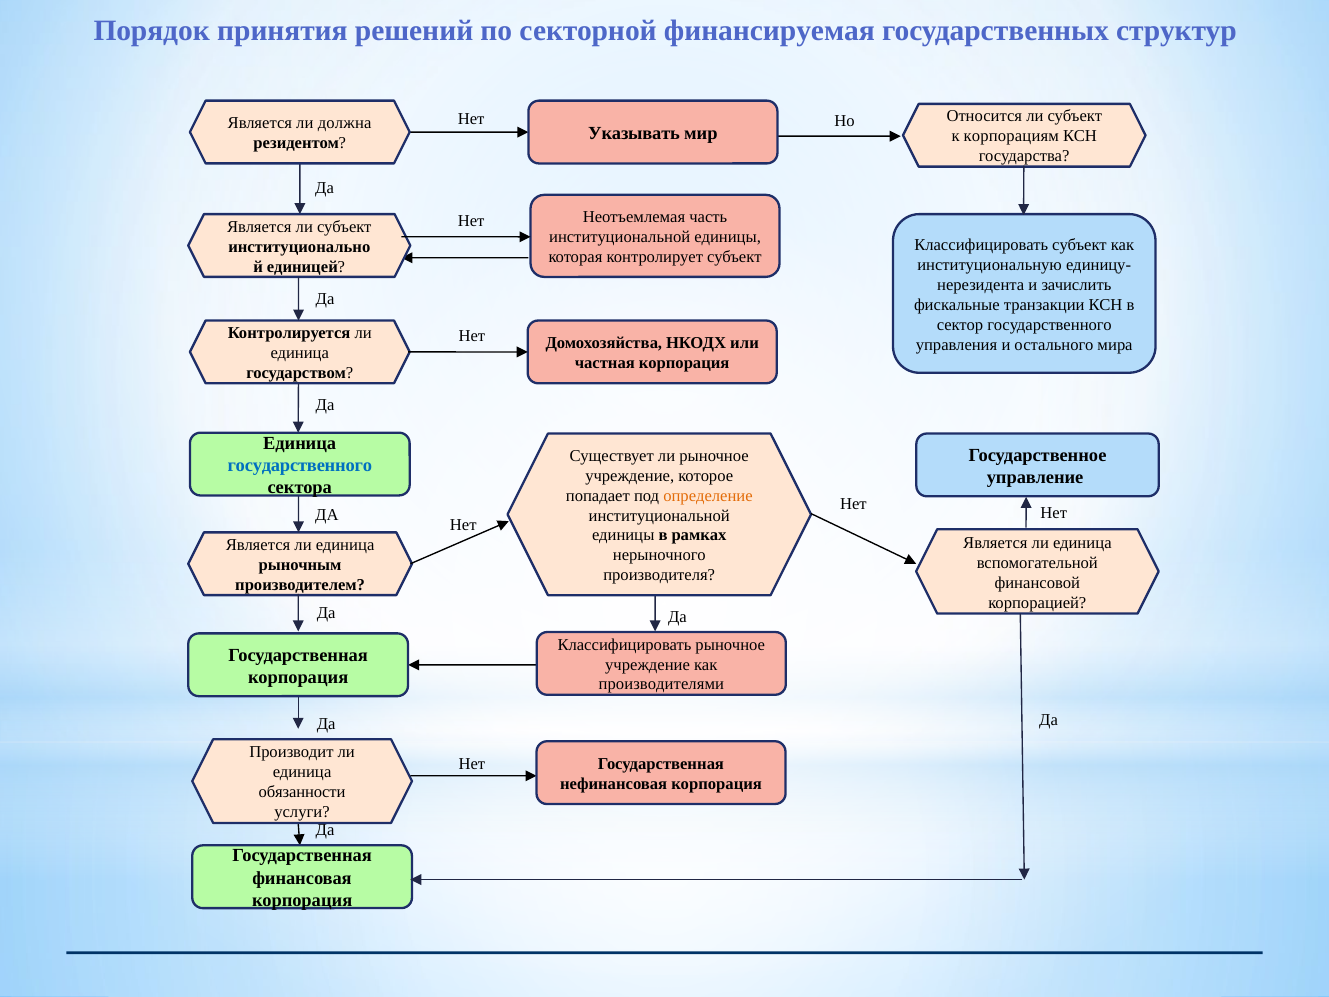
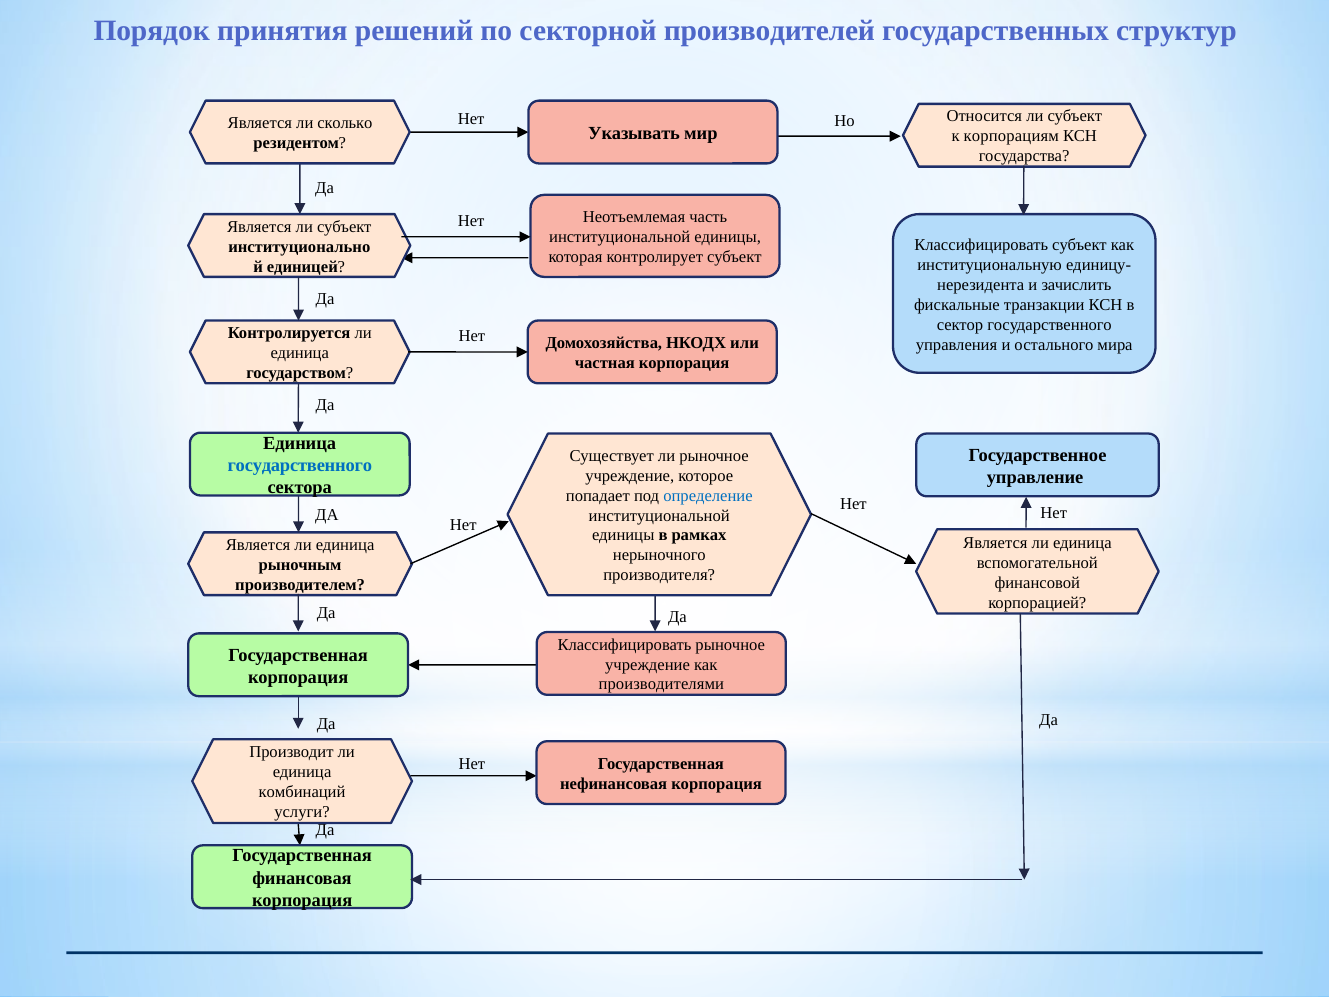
финансируемая: финансируемая -> производителей (769, 31)
должна: должна -> сколько (345, 123)
определение colour: orange -> blue (708, 495)
обязанности: обязанности -> комбинаций (302, 792)
